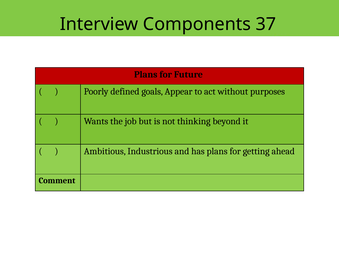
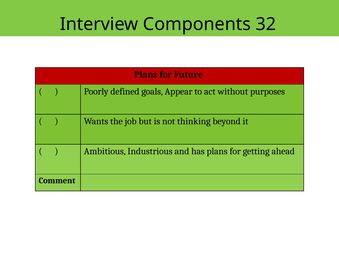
37: 37 -> 32 (266, 24)
